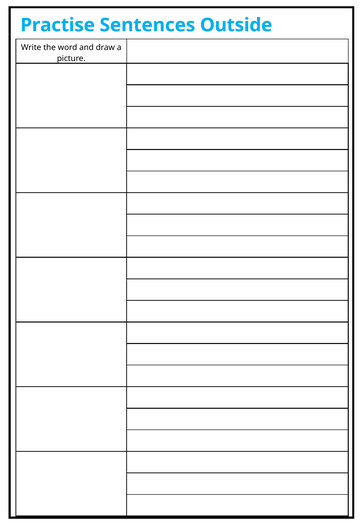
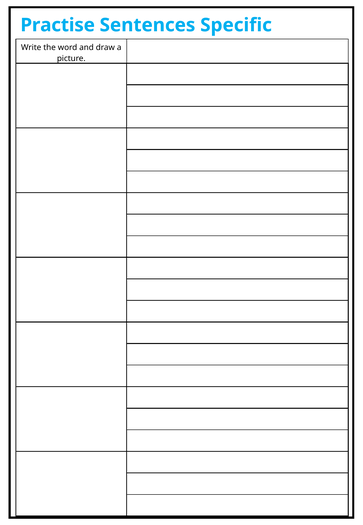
Outside: Outside -> Specific (236, 25)
